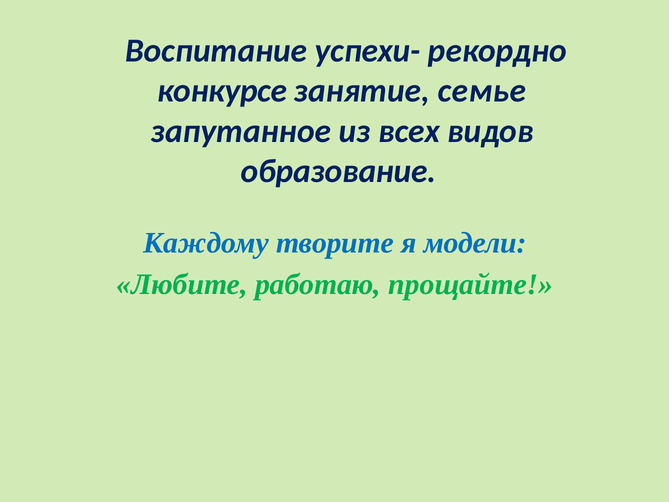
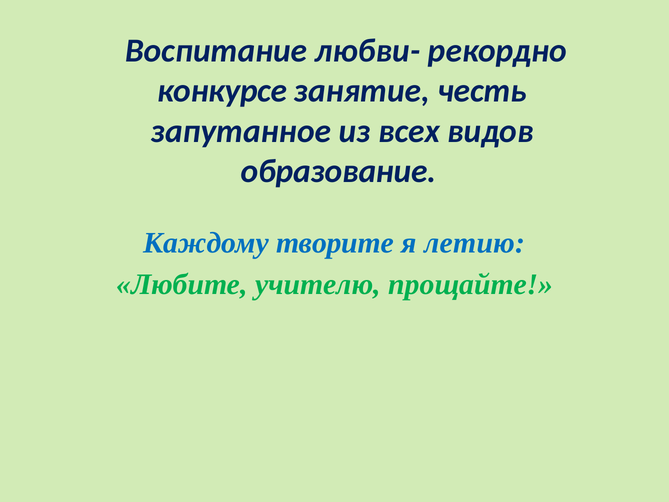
успехи-: успехи- -> любви- (368, 51)
семье: семье -> честь (482, 91)
модели: модели -> летию (475, 243)
работаю: работаю -> учителю (318, 284)
